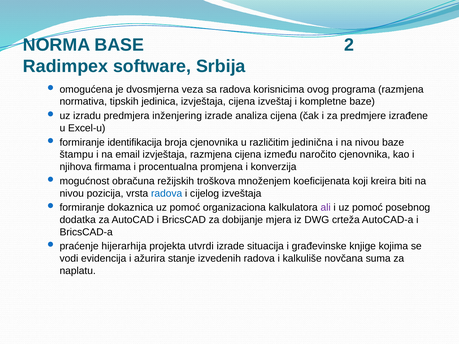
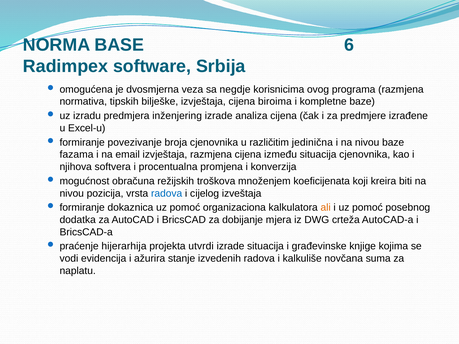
2: 2 -> 6 (349, 45)
sa radova: radova -> negdje (235, 89)
jedinica: jedinica -> bilješke (160, 102)
izveštaj: izveštaj -> biroima (275, 102)
identifikacija: identifikacija -> povezivanje (135, 142)
štampu: štampu -> fazama (77, 155)
između naročito: naročito -> situacija (318, 155)
firmama: firmama -> softvera (113, 167)
ali colour: purple -> orange (326, 208)
